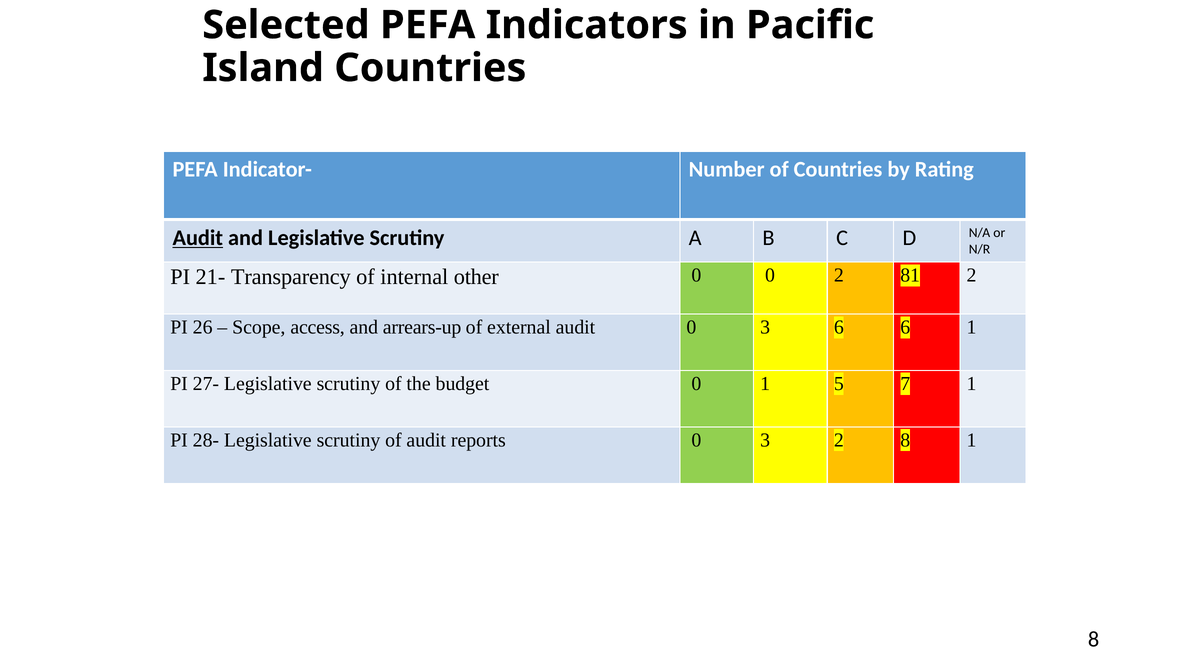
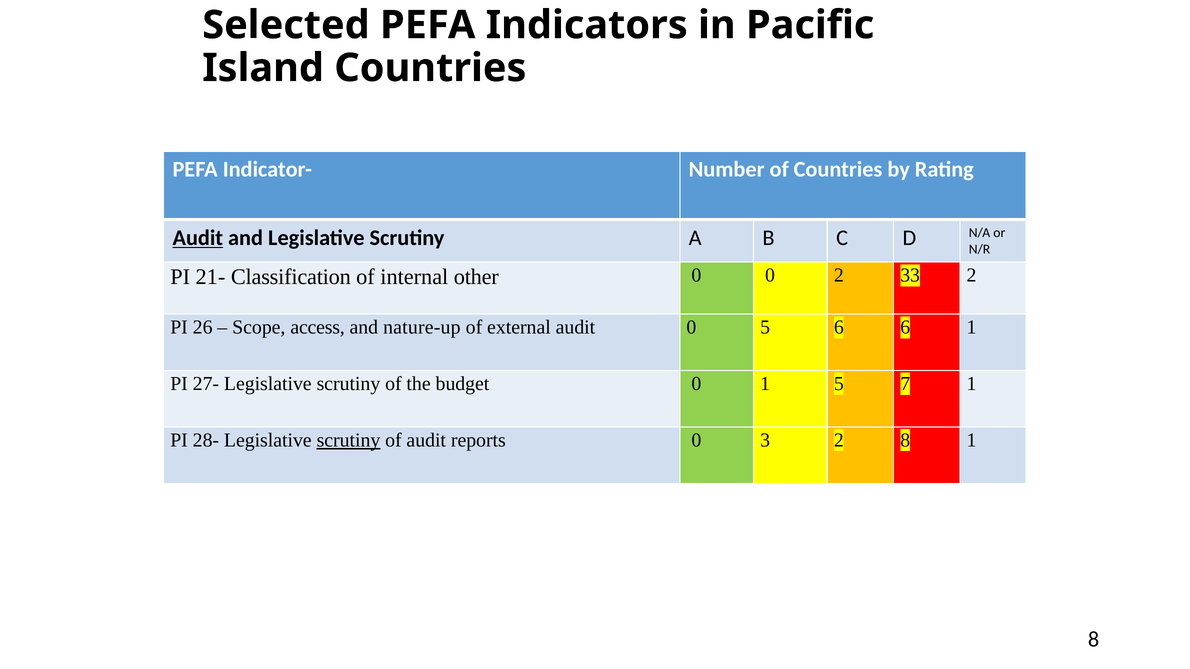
Transparency: Transparency -> Classification (291, 277)
81: 81 -> 33 (910, 276)
arrears-up: arrears-up -> nature-up (422, 328)
audit 0 3: 3 -> 5 (765, 328)
scrutiny underline: none -> present (349, 440)
